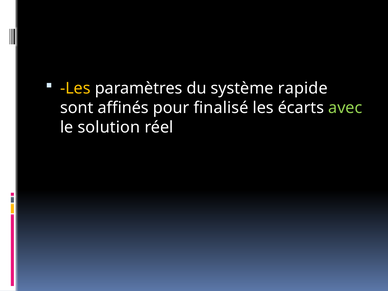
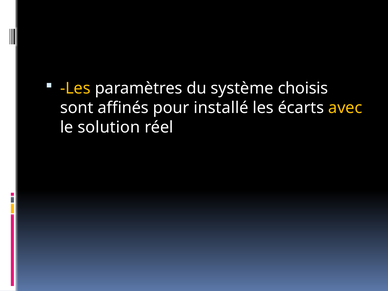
rapide: rapide -> choisis (303, 88)
finalisé: finalisé -> installé (221, 108)
avec colour: light green -> yellow (345, 108)
